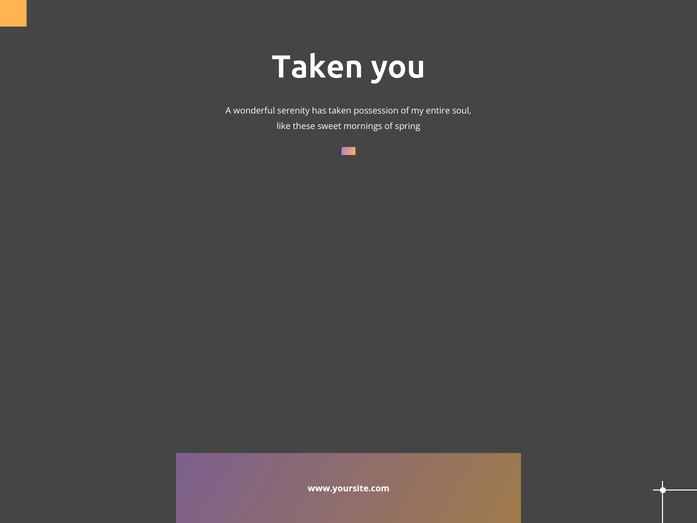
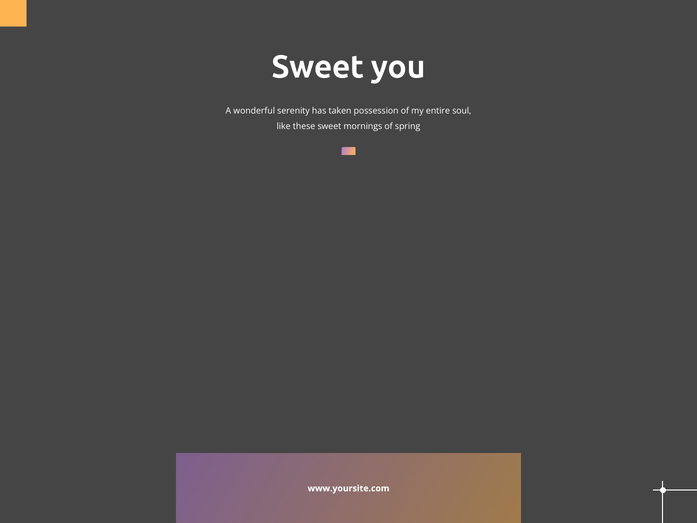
Taken: Taken -> Sweet (318, 67)
